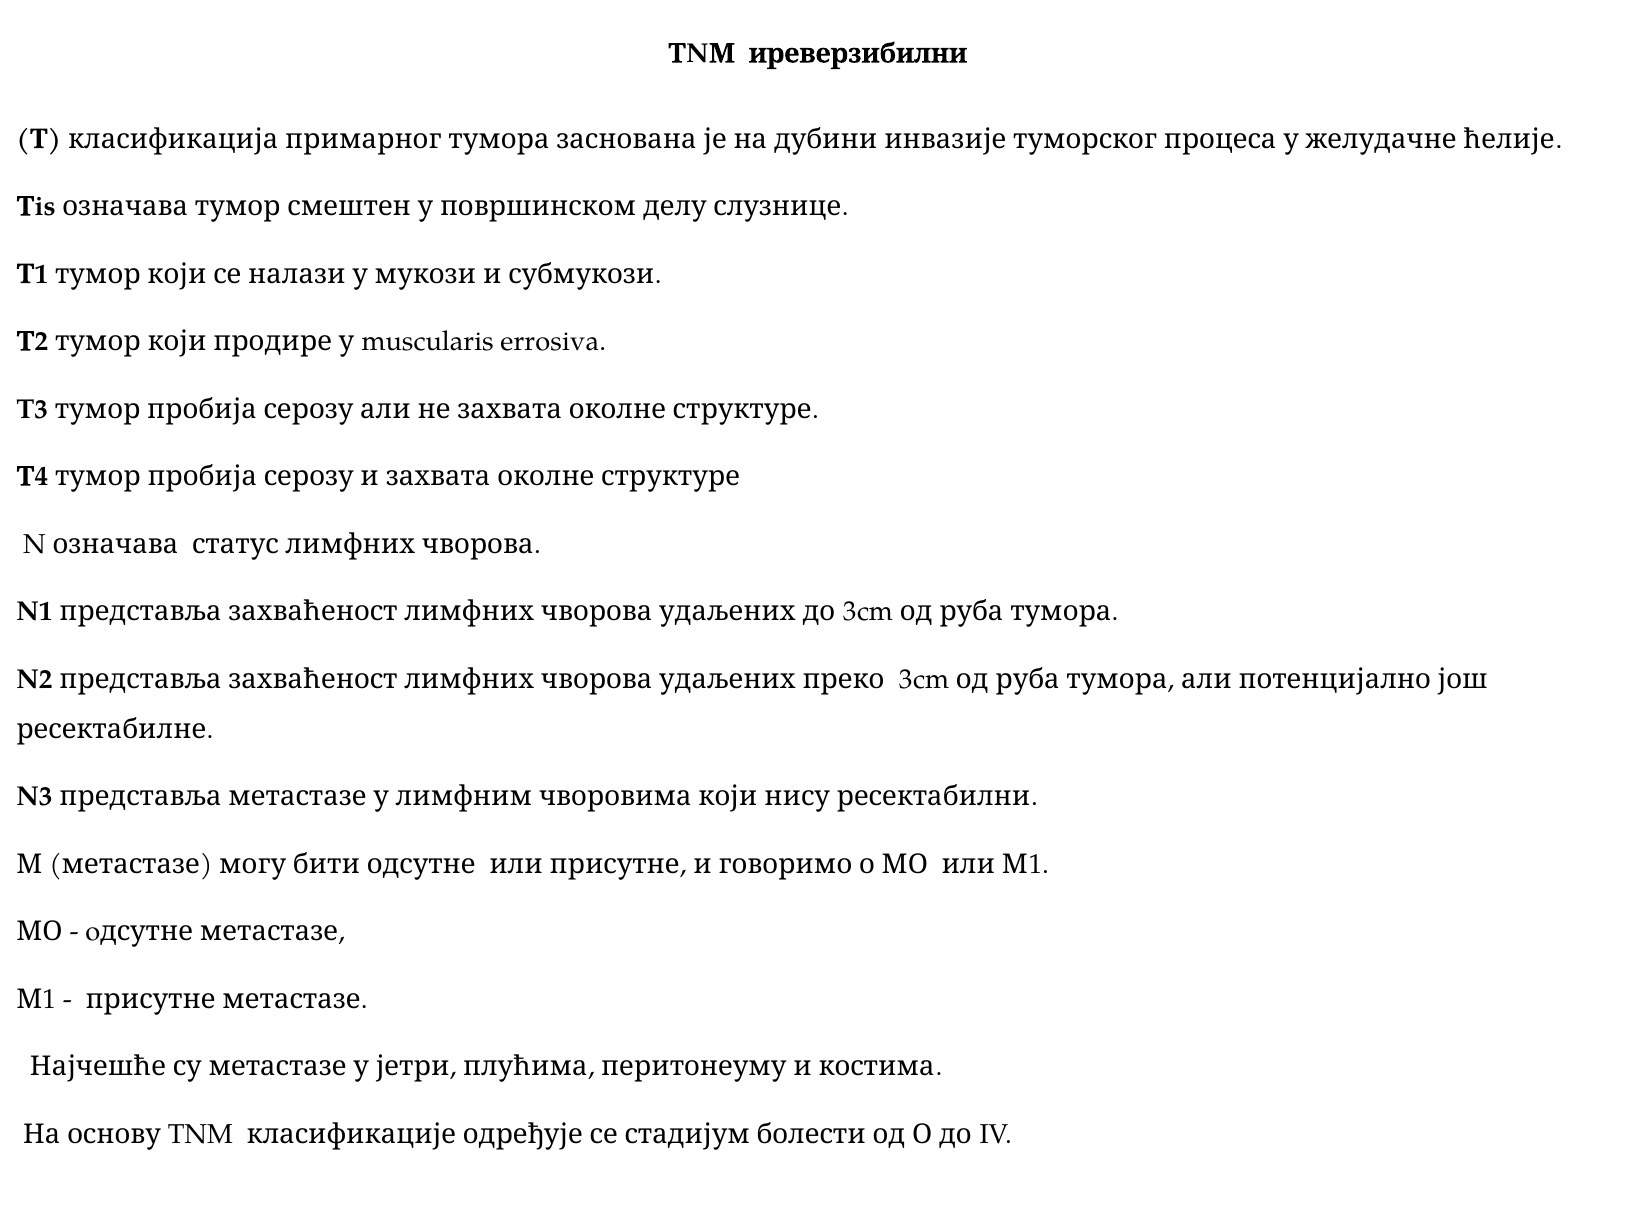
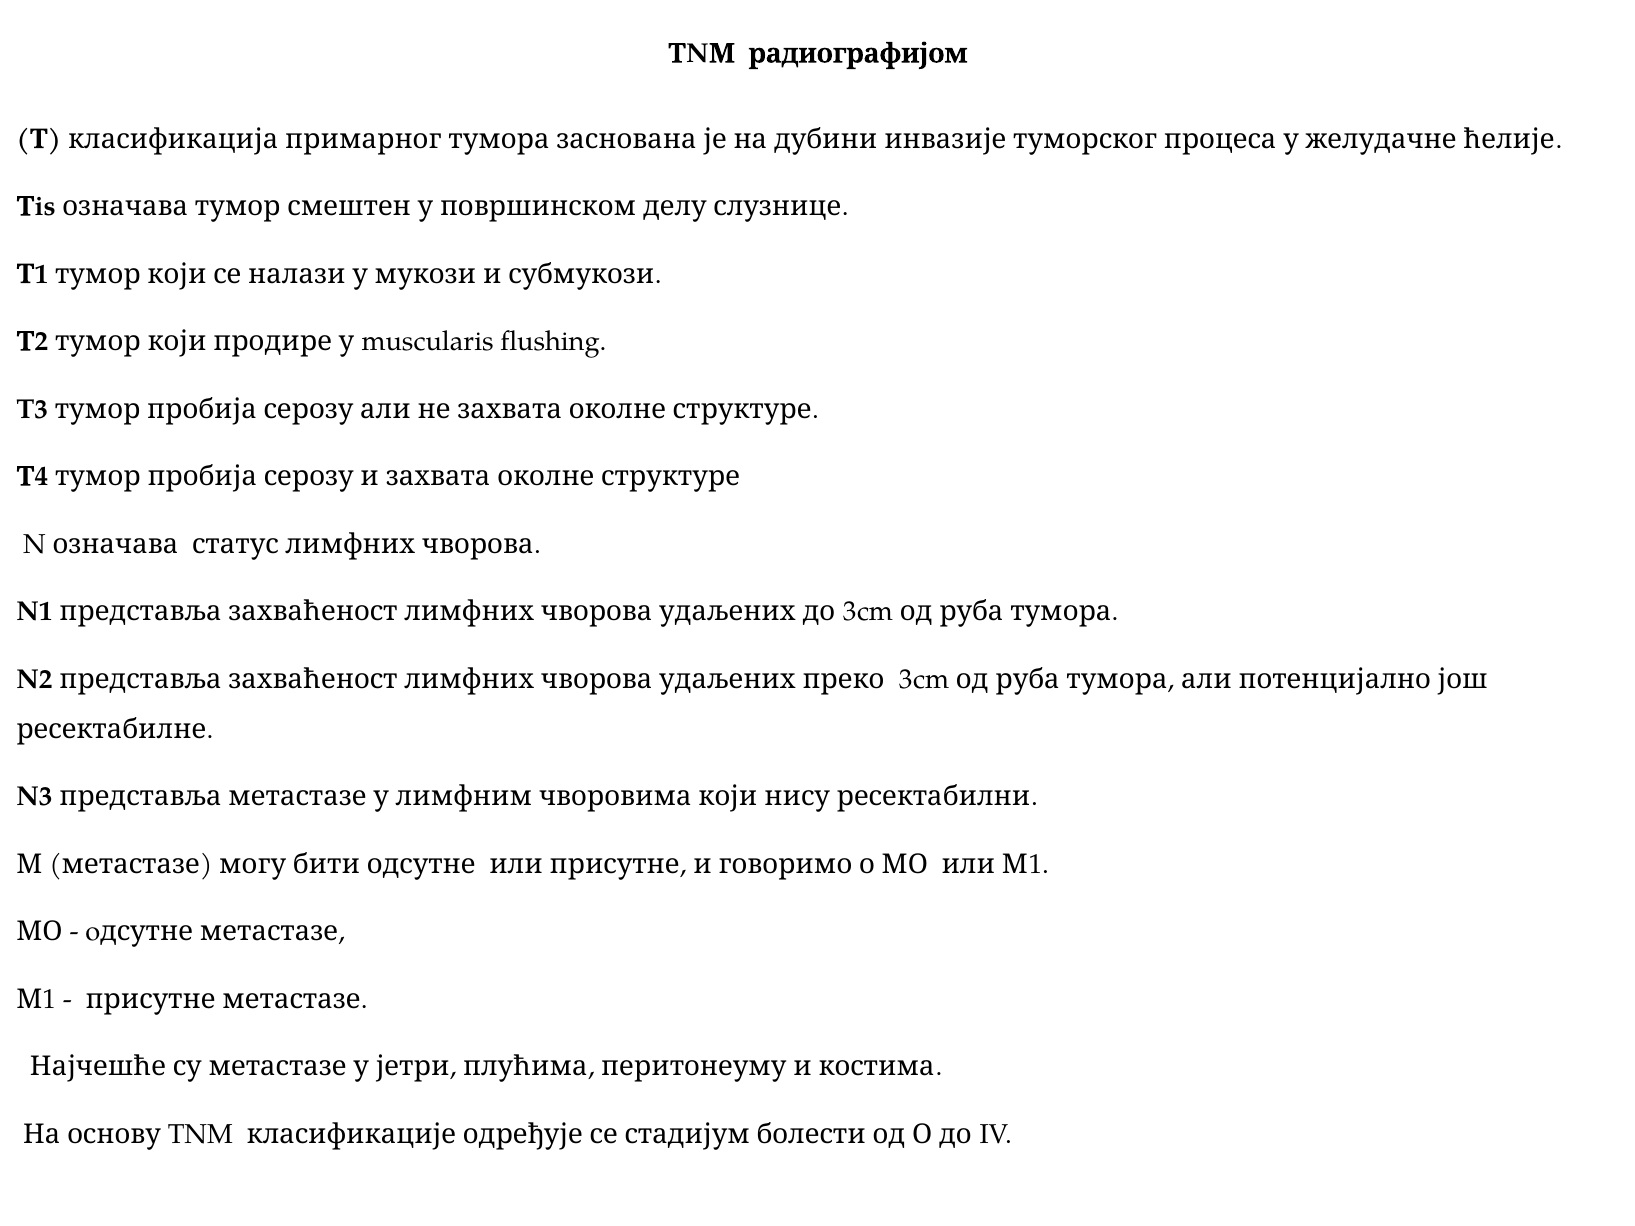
иреверзибилни: иреверзибилни -> радиографијом (858, 54)
errosiva: errosiva -> flushing (553, 342)
